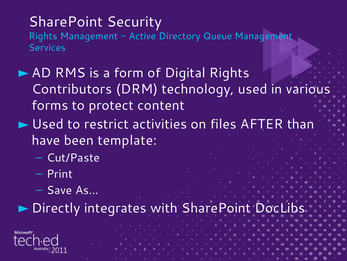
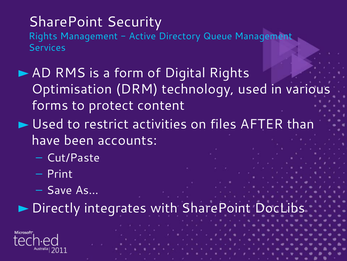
Contributors: Contributors -> Optimisation (72, 89)
template: template -> accounts (127, 140)
